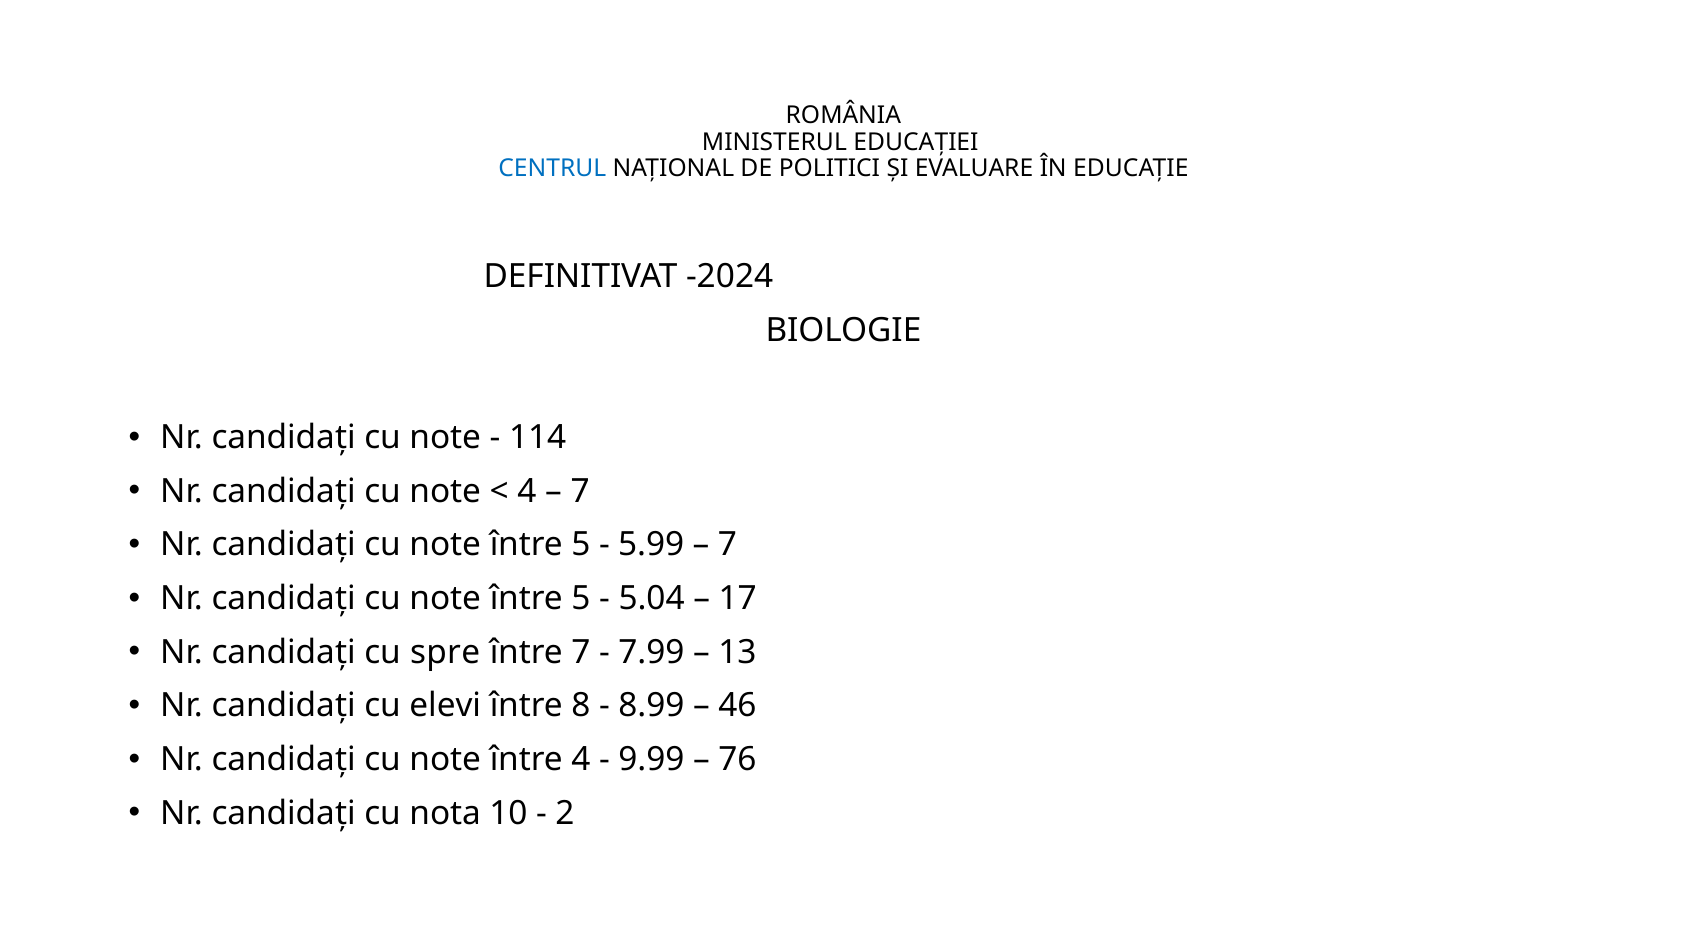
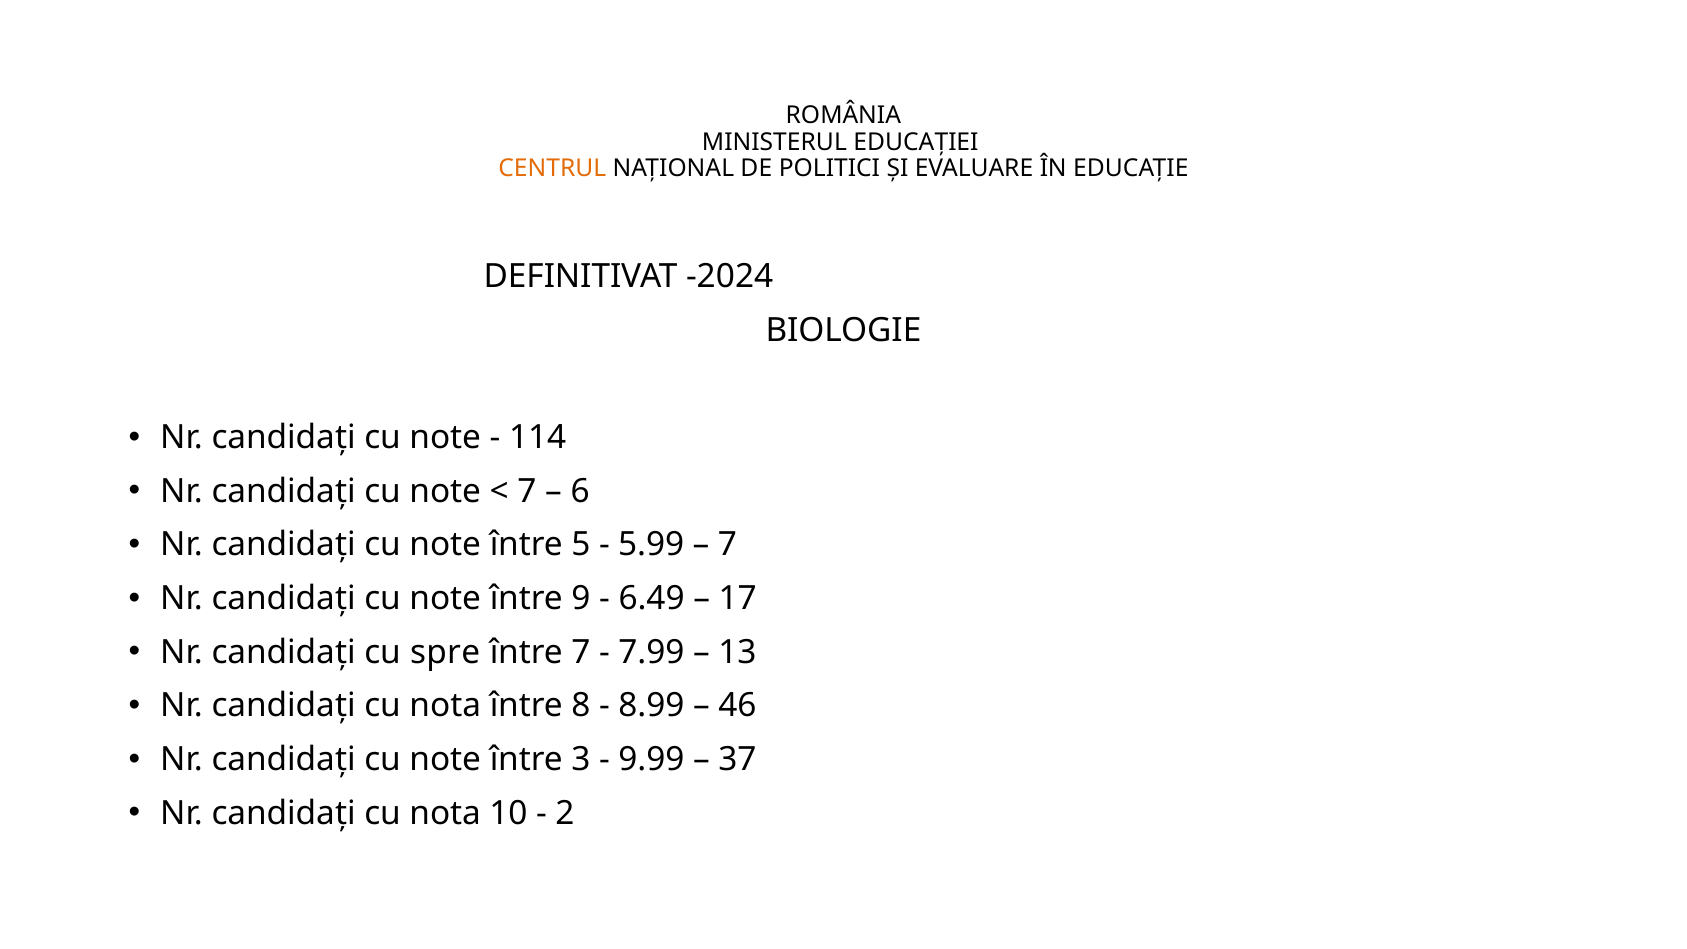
CENTRUL colour: blue -> orange (552, 169)
4: 4 -> 7 (527, 491)
7: 7 -> 6 (580, 491)
5: 5 -> 9 (581, 599)
5.04: 5.04 -> 6.49 (652, 599)
elevi: elevi -> nota (445, 706)
între 4: 4 -> 3 (581, 760)
76: 76 -> 37 (738, 760)
